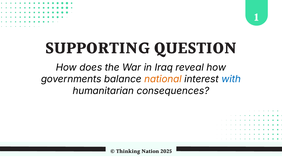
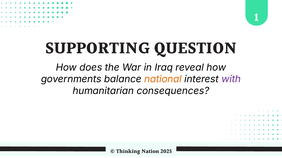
with colour: blue -> purple (231, 79)
